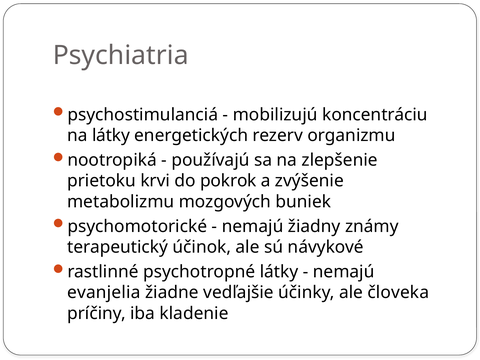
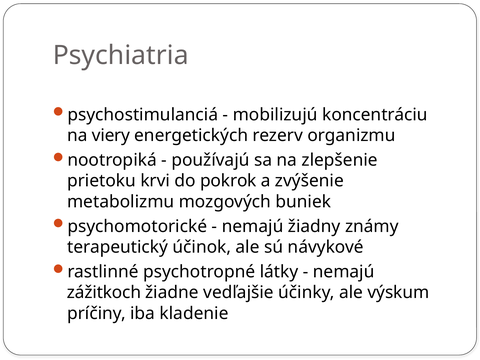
na látky: látky -> viery (111, 135)
evanjelia: evanjelia -> zážitkoch (104, 293)
človeka: človeka -> výskum (398, 293)
